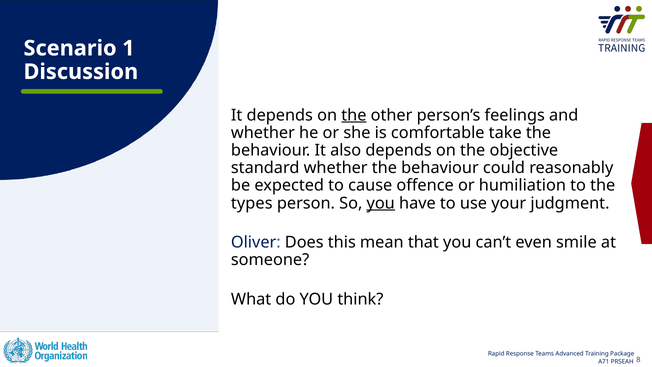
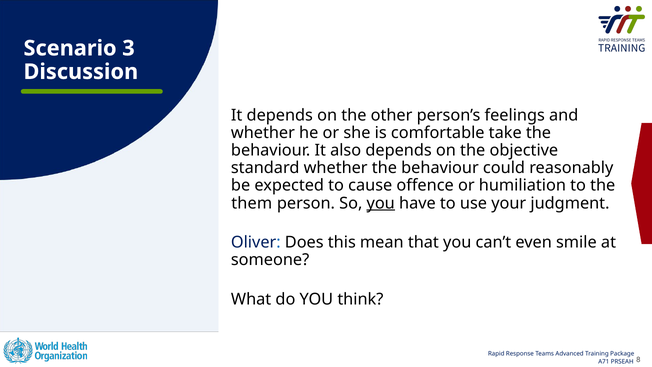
1: 1 -> 3 (128, 48)
the underline: present -> none (354, 115)
types: types -> them (252, 203)
